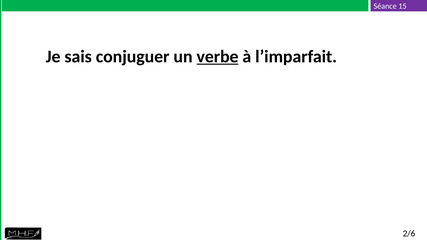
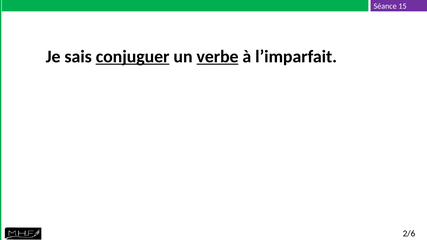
conjuguer underline: none -> present (133, 57)
